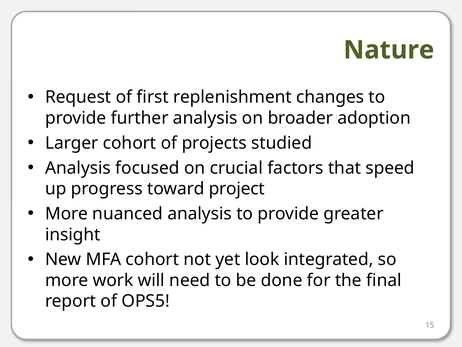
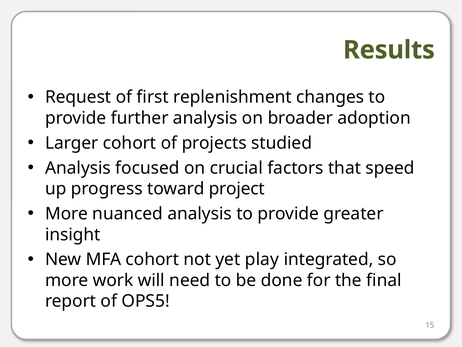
Nature: Nature -> Results (389, 50)
look: look -> play (262, 259)
